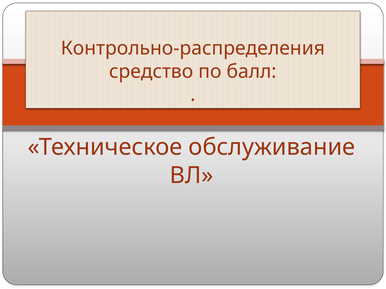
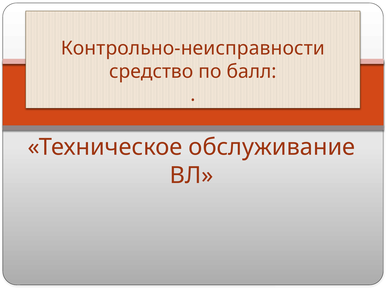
Контрольно-распределения: Контрольно-распределения -> Контрольно-неисправности (193, 48)
